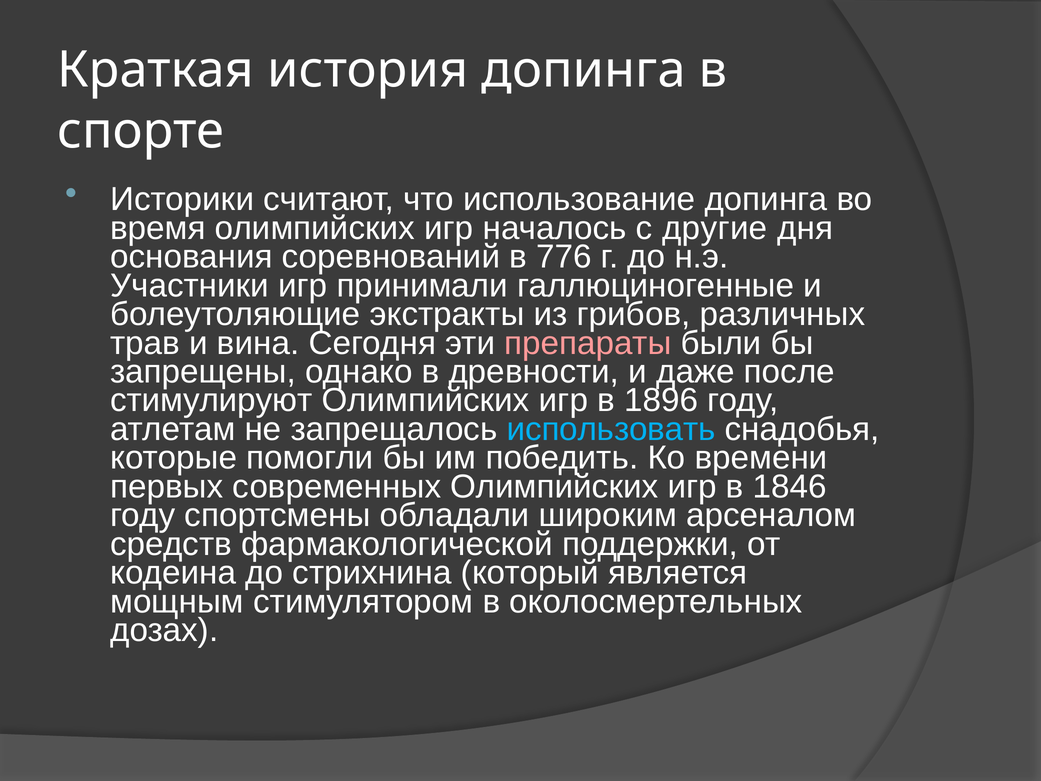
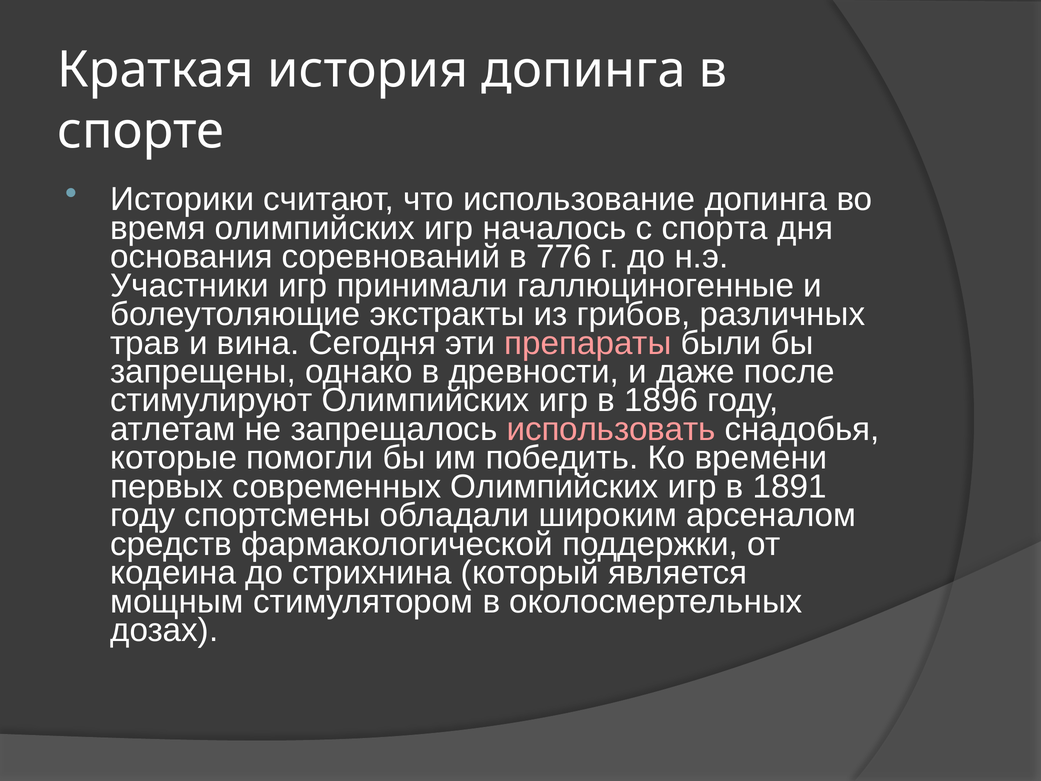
другие: другие -> спорта (715, 228)
использовать colour: light blue -> pink (611, 429)
1846: 1846 -> 1891 (790, 487)
